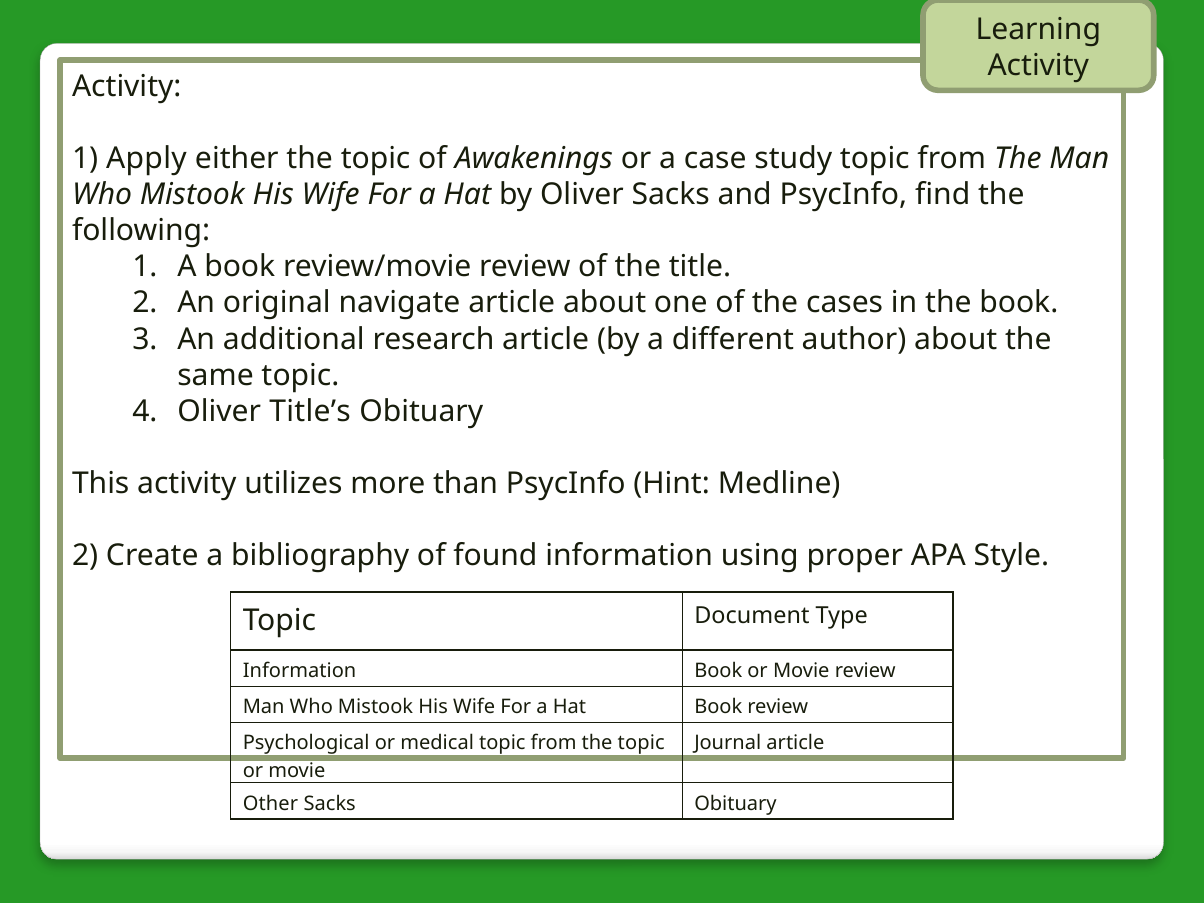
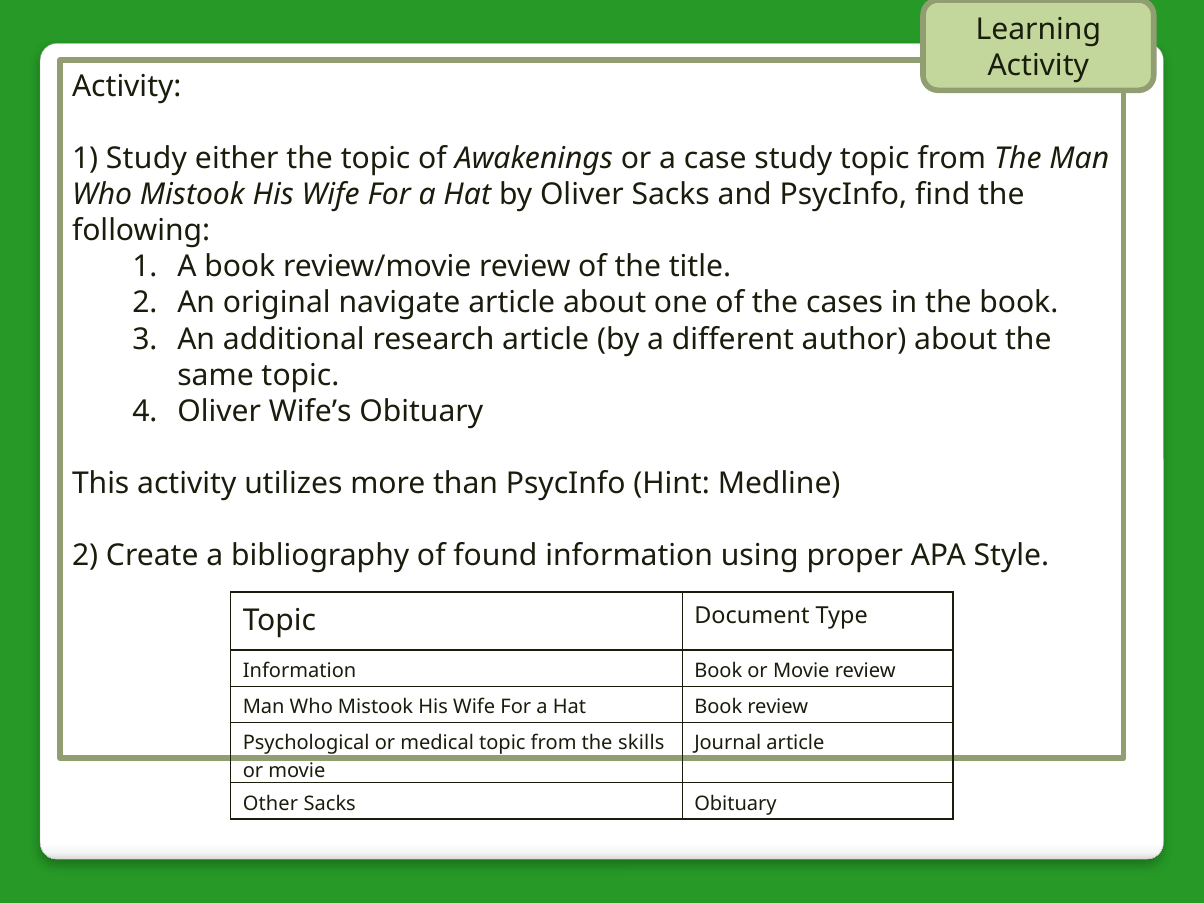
1 Apply: Apply -> Study (146, 158)
Title’s: Title’s -> Wife’s (310, 411)
from the topic: topic -> skills (641, 743)
